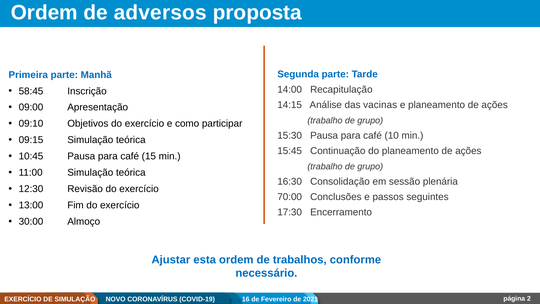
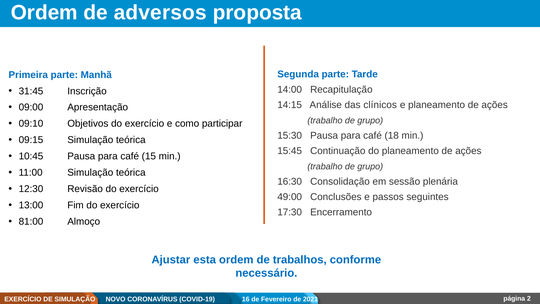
58:45: 58:45 -> 31:45 (31, 91)
vacinas: vacinas -> clínicos (380, 105)
10: 10 -> 18 (392, 135)
70:00: 70:00 -> 49:00 (290, 197)
30:00: 30:00 -> 81:00 (31, 221)
